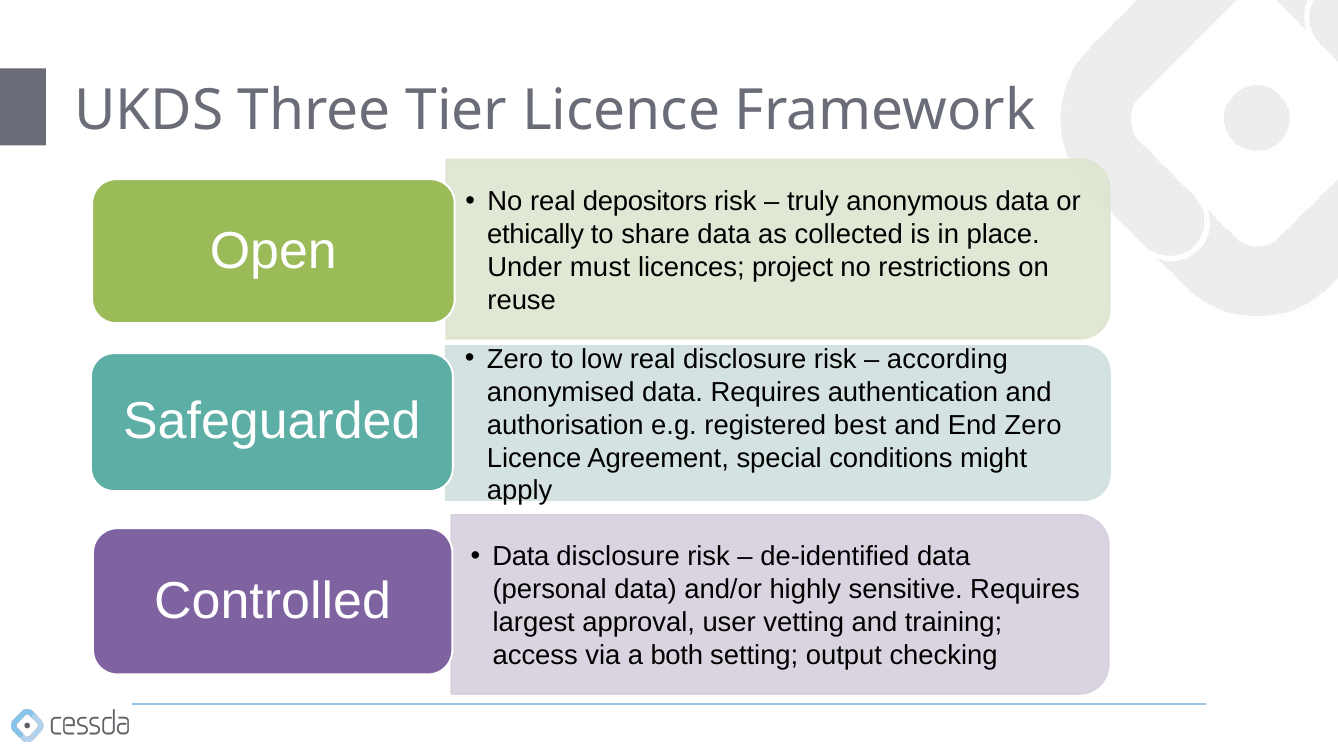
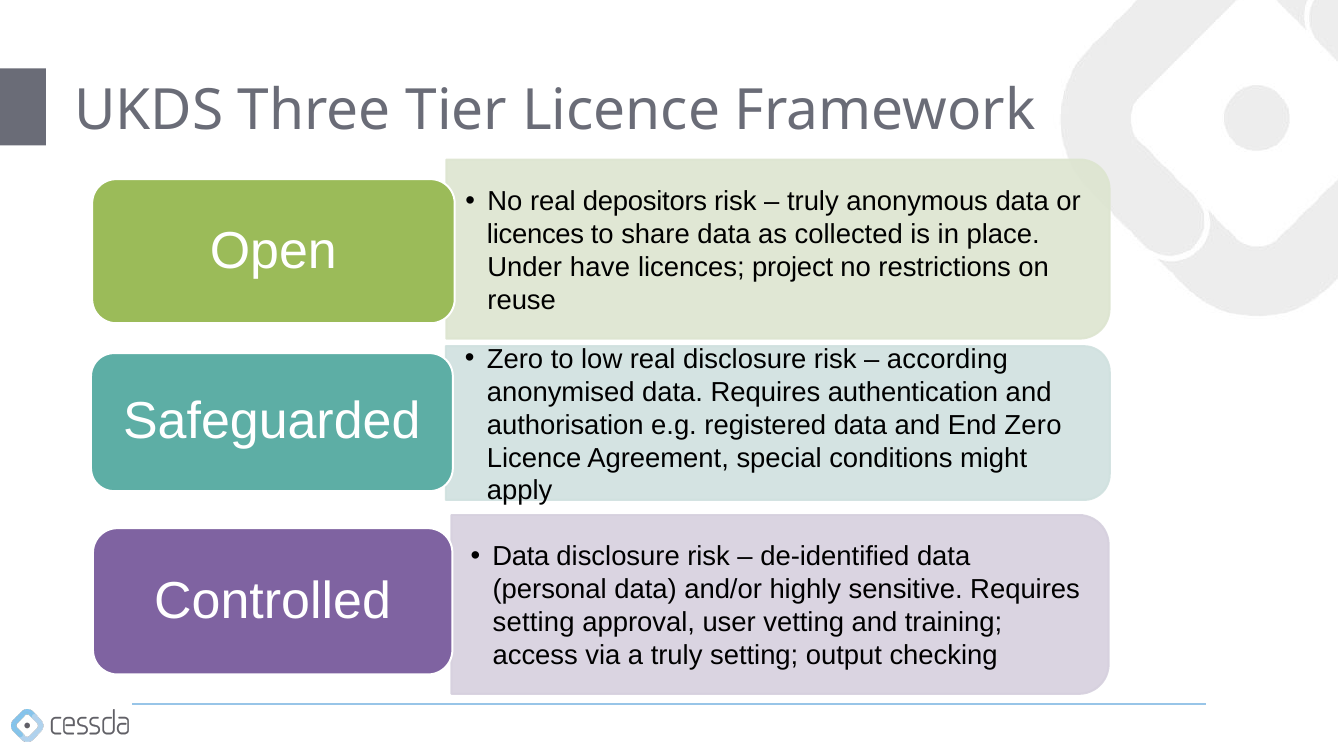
ethically: ethically -> licences (536, 234)
must: must -> have (600, 267)
registered best: best -> data (860, 425)
largest: largest -> setting (534, 623)
a both: both -> truly (677, 655)
